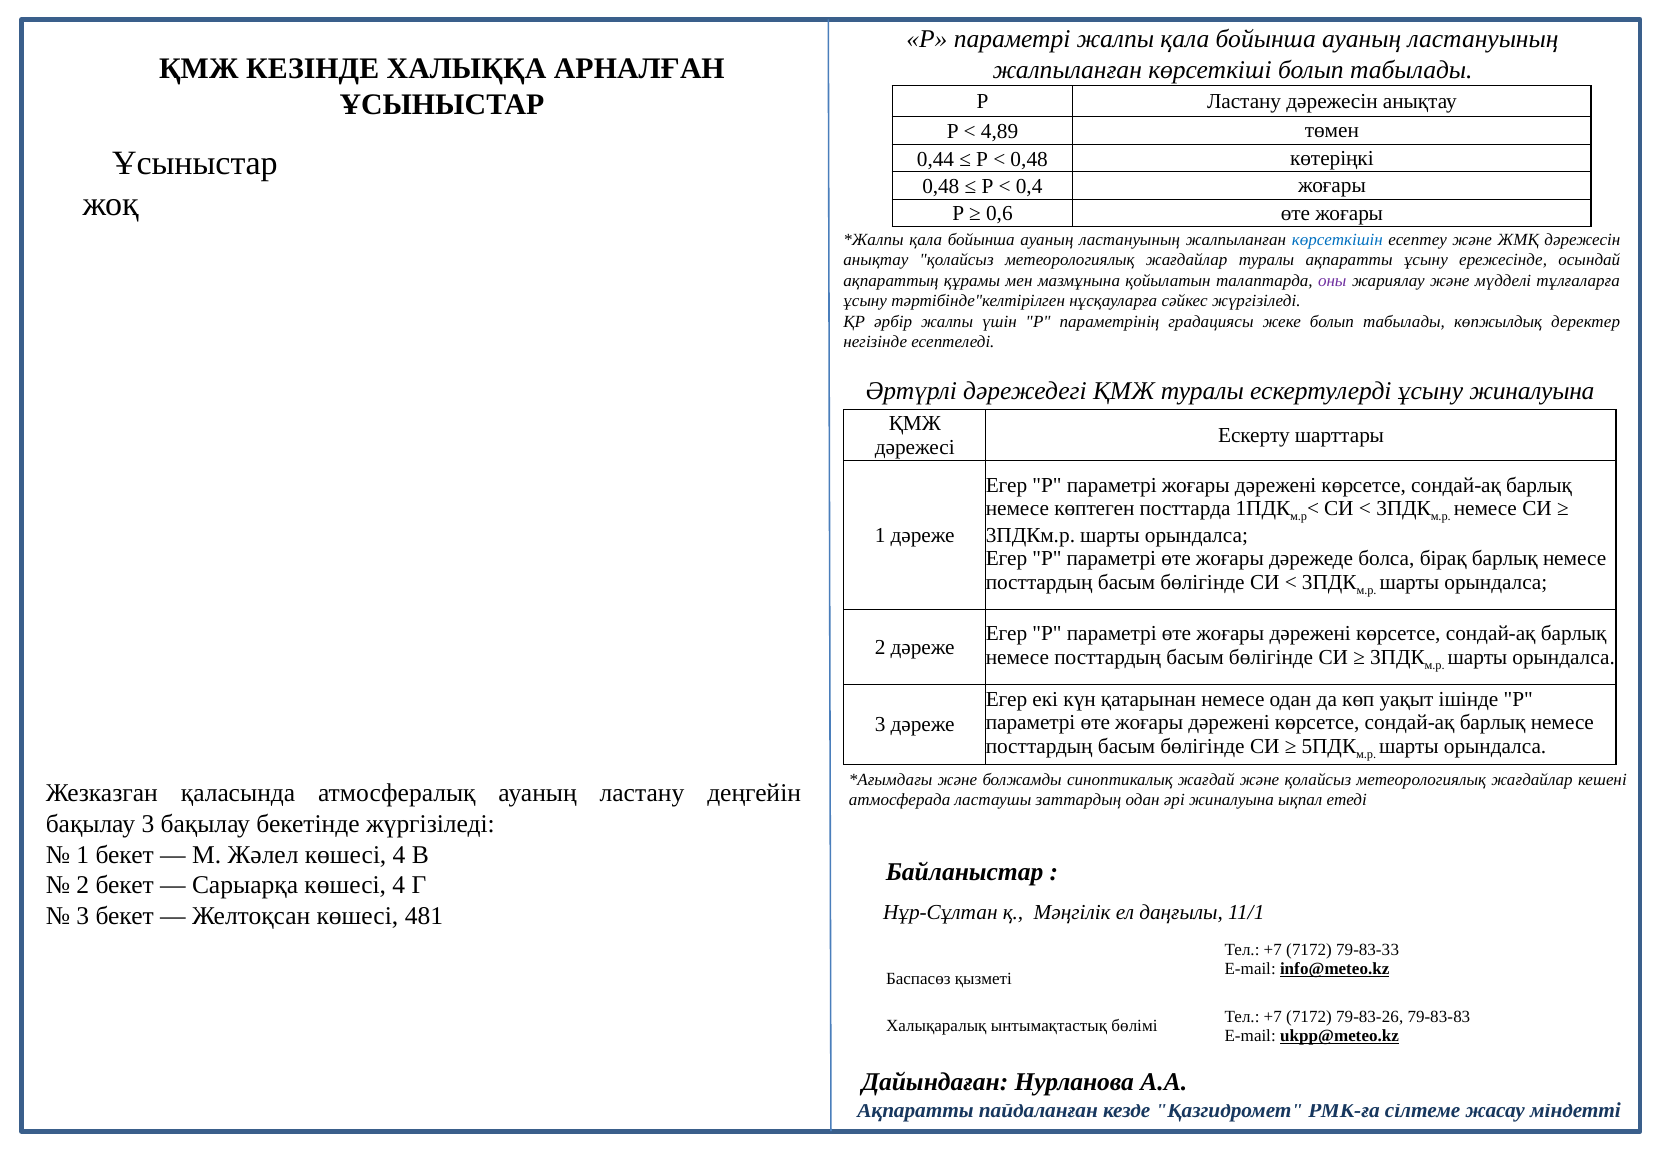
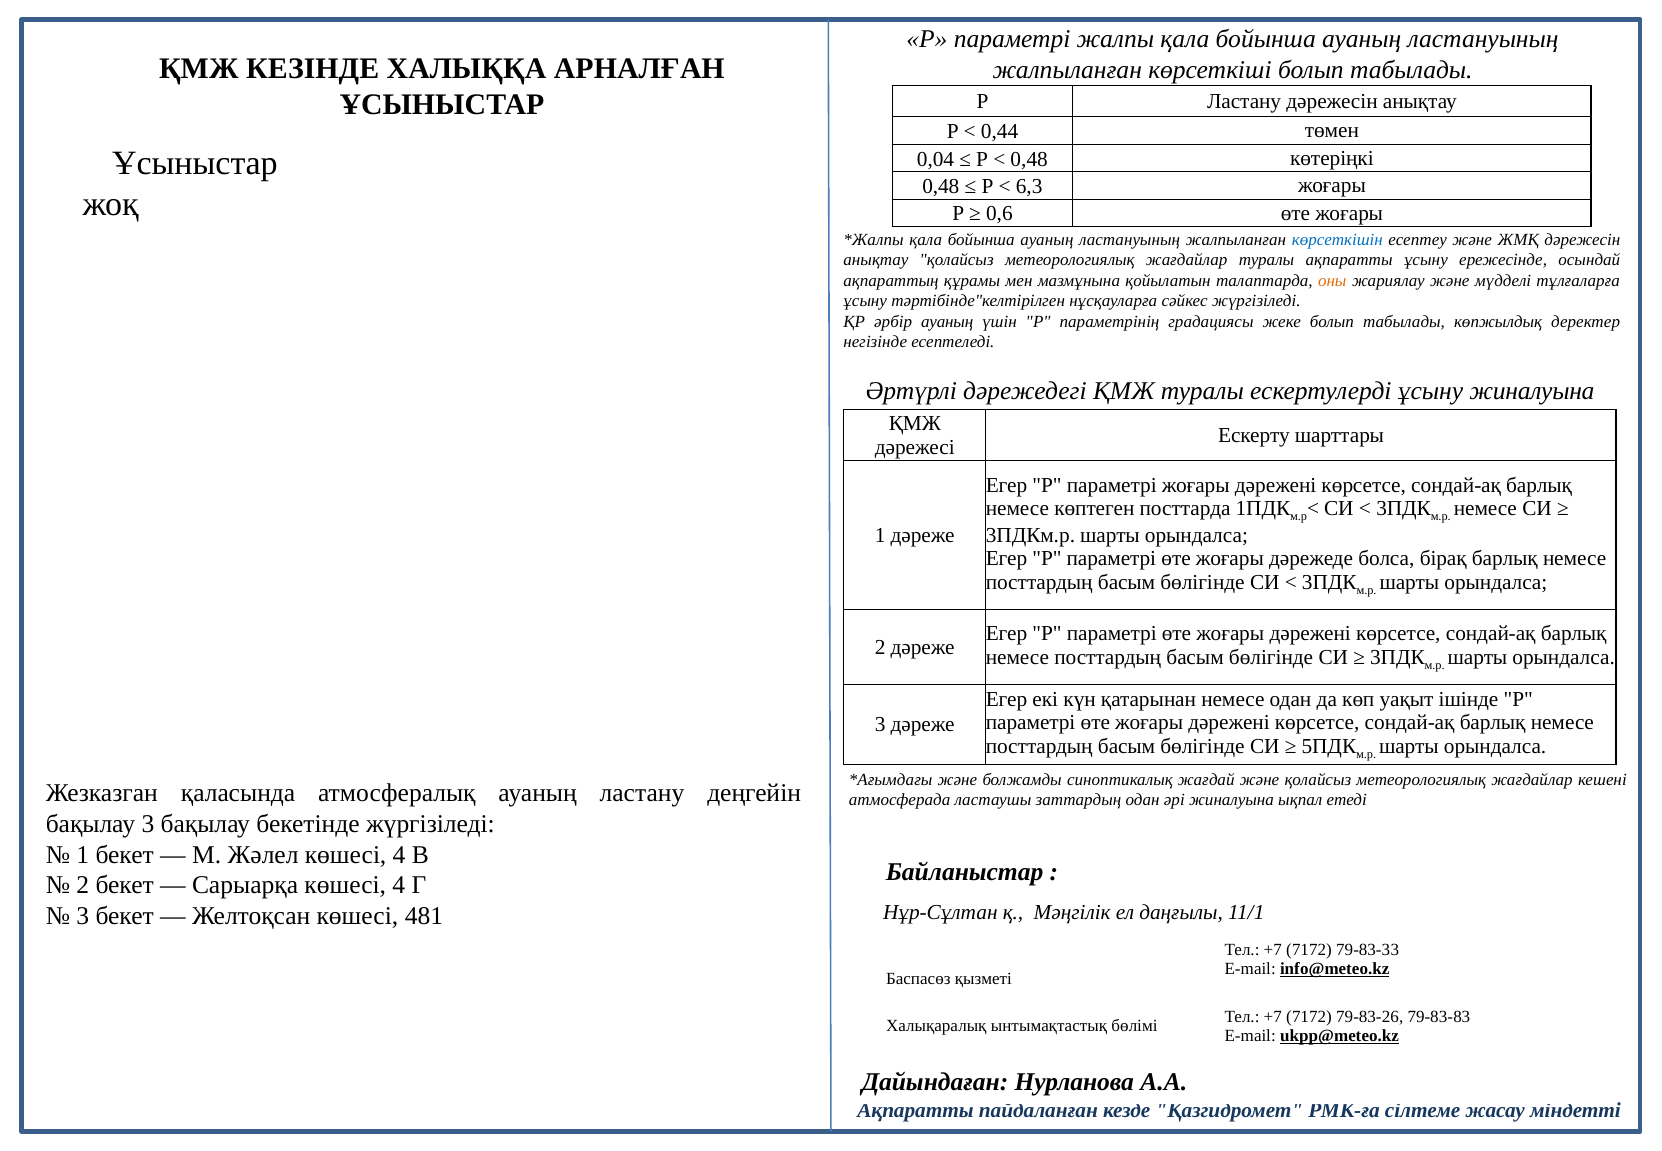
4,89: 4,89 -> 0,44 (1000, 132)
0,44: 0,44 -> 0,04 (936, 159)
0,4: 0,4 -> 6,3 (1029, 186)
оны colour: purple -> orange (1332, 281)
әрбір жалпы: жалпы -> ауаның (947, 321)
